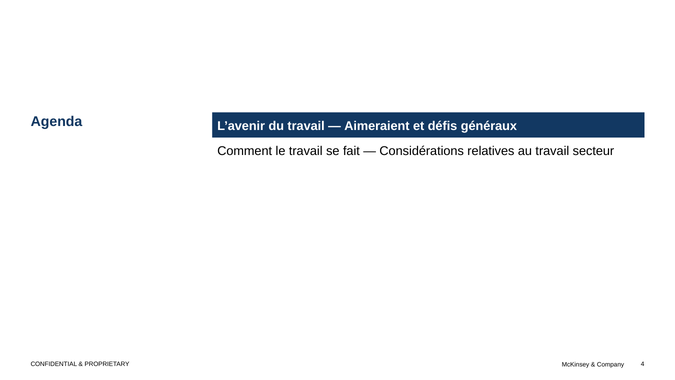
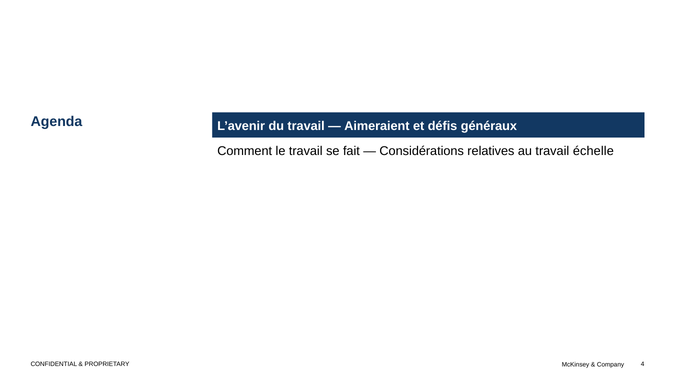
secteur: secteur -> échelle (593, 151)
